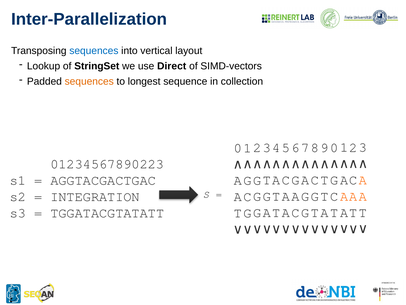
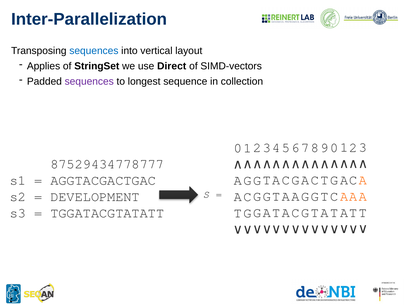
Lookup: Lookup -> Applies (44, 66)
sequences colour: orange -> purple (89, 81)
01234567890223: 01234567890223 -> 87529434778777 (107, 164)
INTEGRATION: INTEGRATION -> DEVELOPMENT (95, 196)
